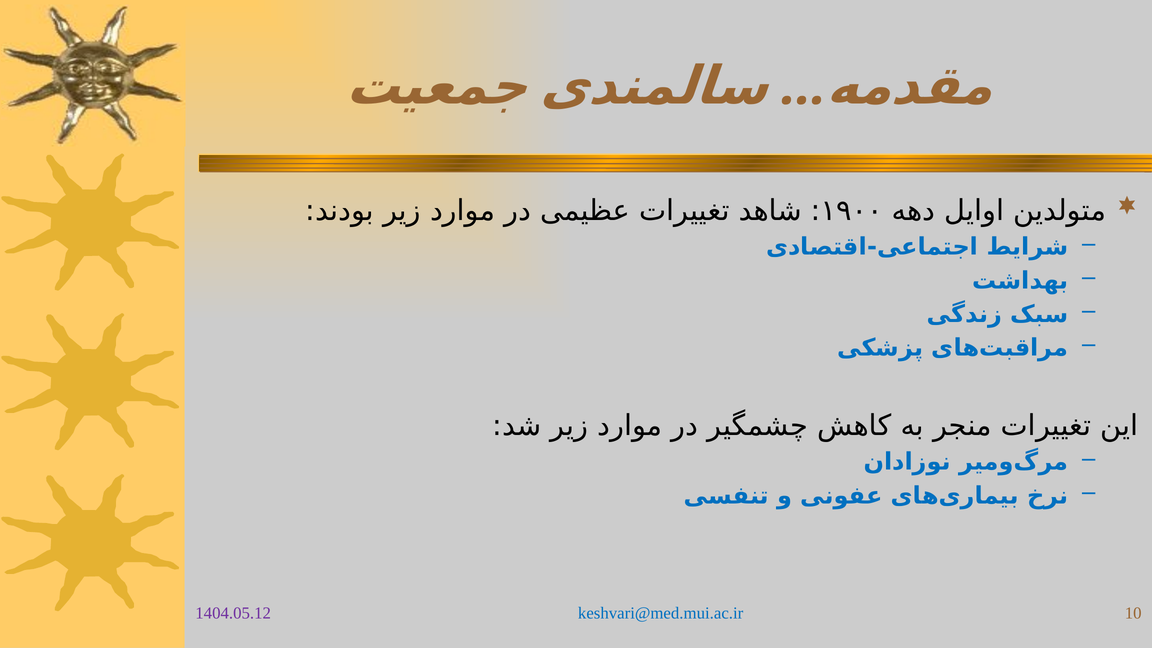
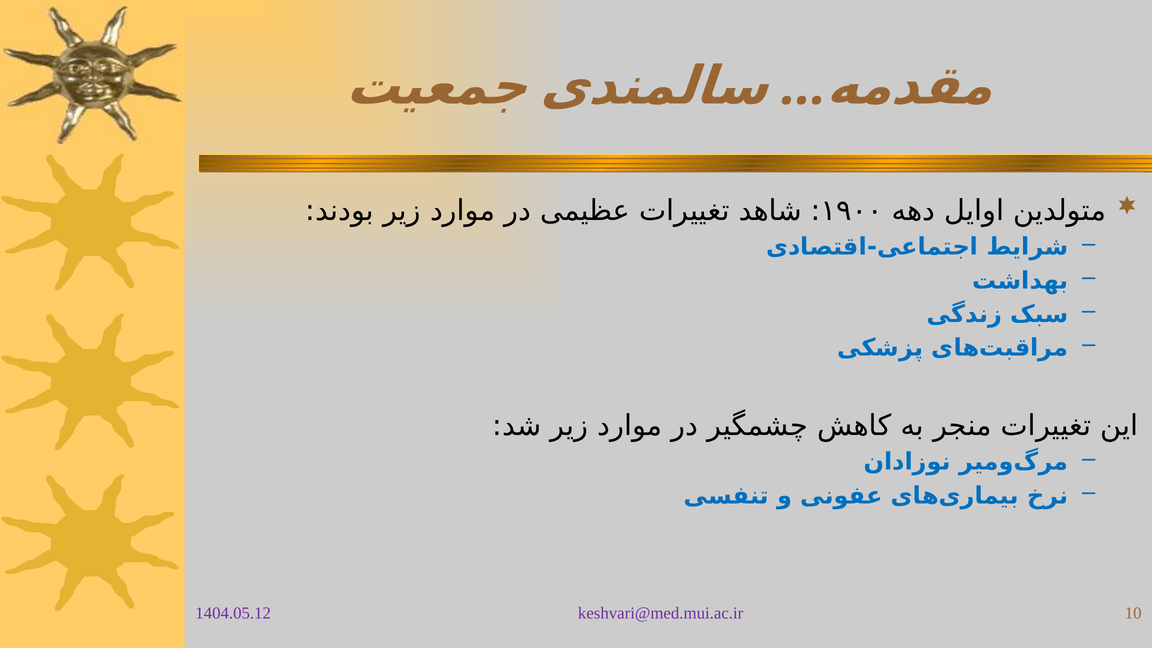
keshvari@med.mui.ac.ir colour: blue -> purple (661, 613)
